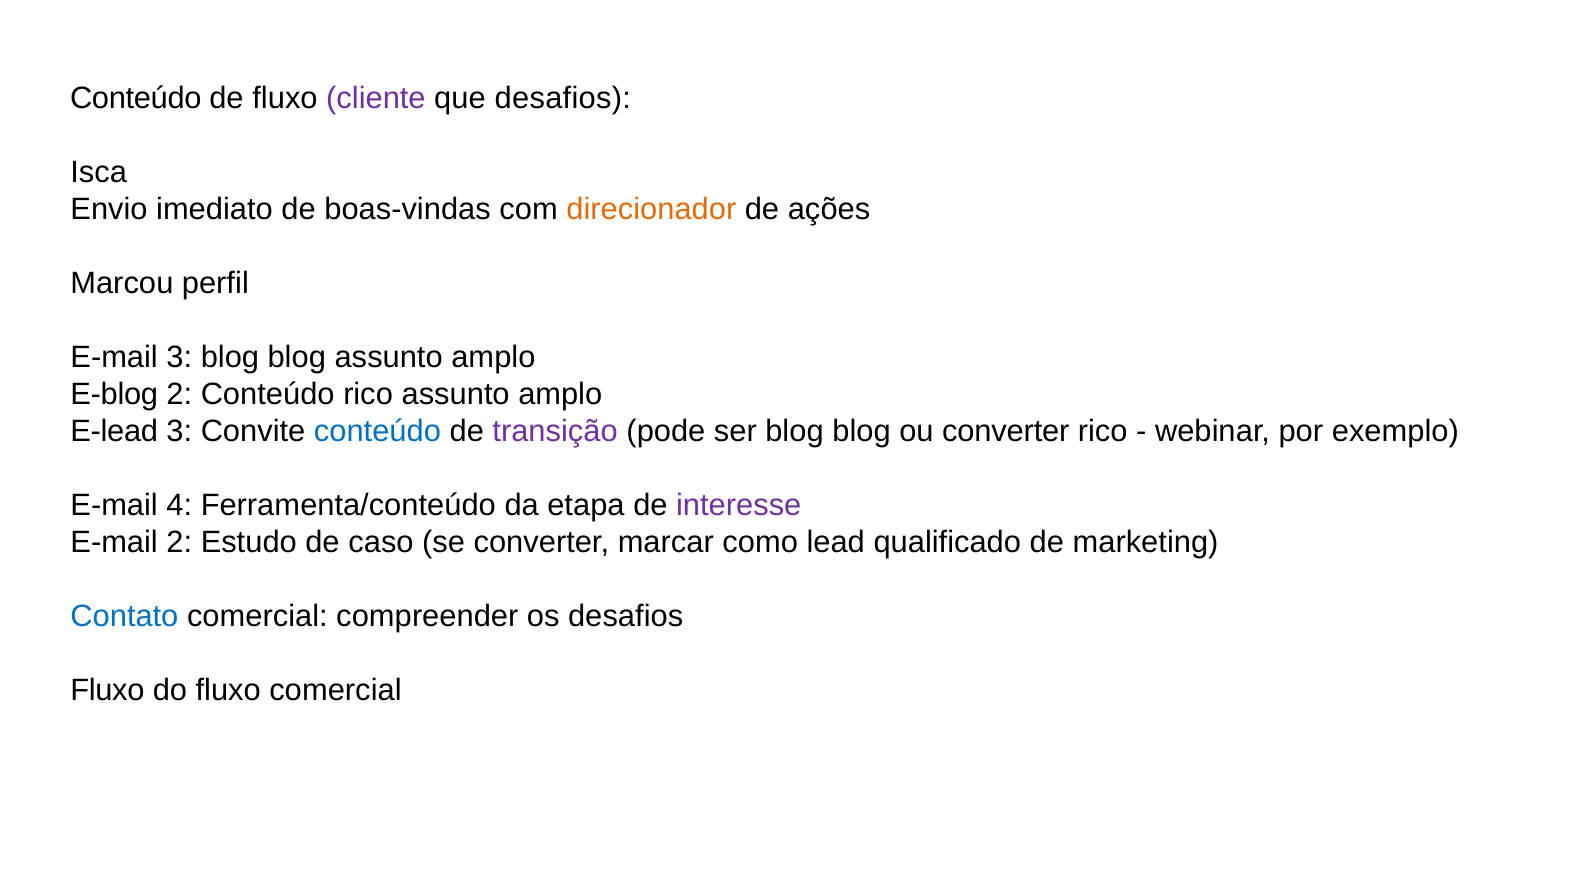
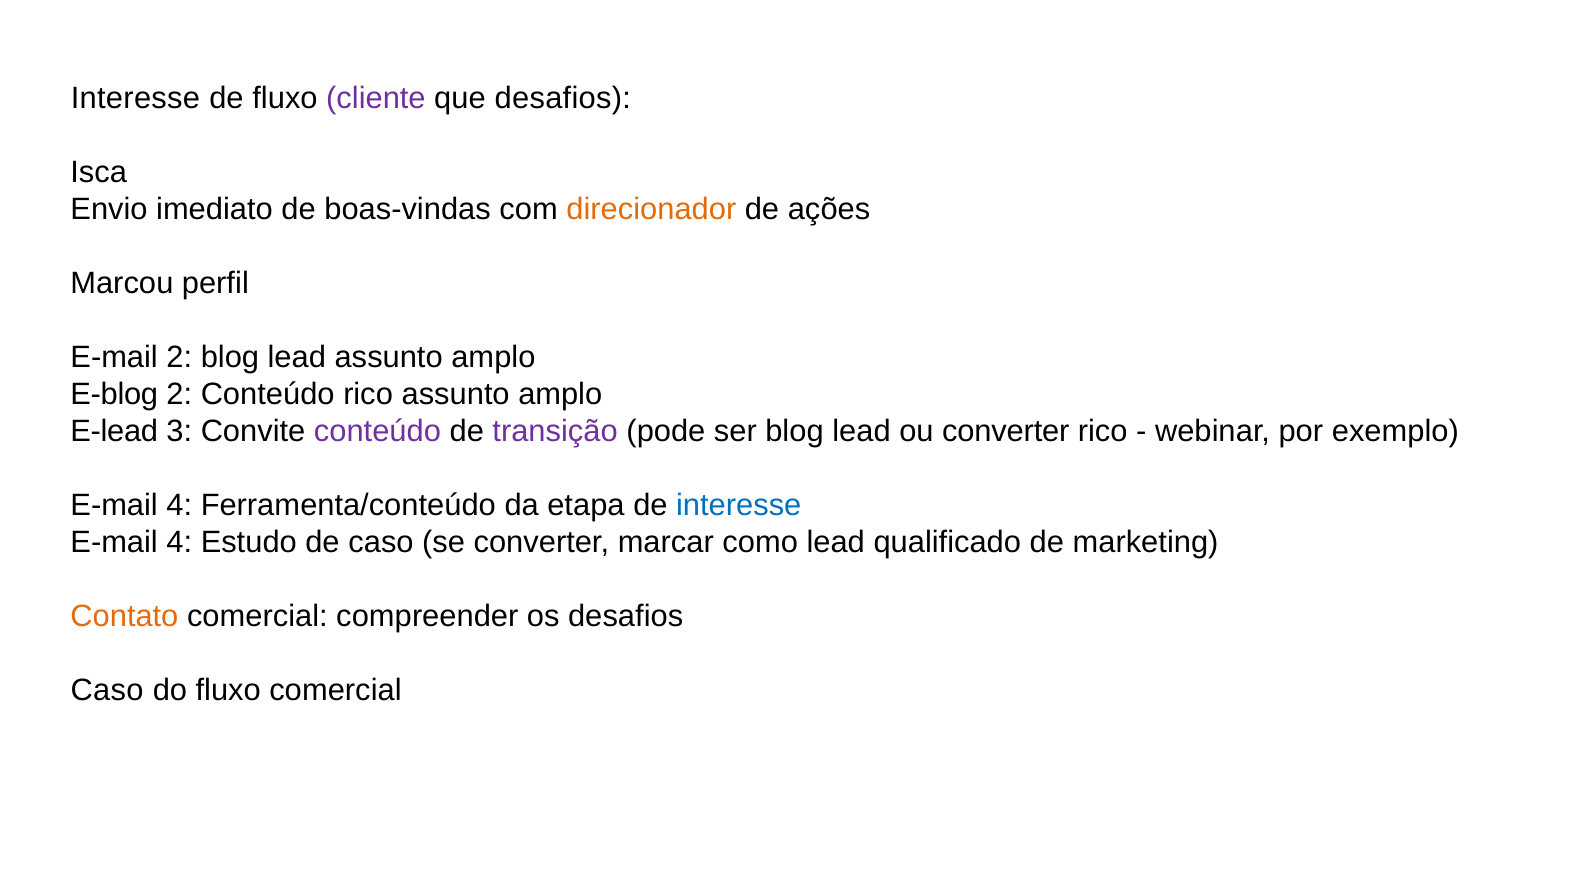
Conteúdo: Conteúdo -> Interesse (135, 98)
E-mail 3: 3 -> 2 (179, 357)
blog: blog -> lead (297, 357)
conteúdo colour: blue -> purple (377, 431)
ser blog blog: blog -> lead (862, 431)
interesse colour: purple -> blue (739, 505)
2: 2 -> 4 (179, 542)
Contato colour: blue -> orange (124, 617)
Fluxo: Fluxo -> Caso (107, 691)
